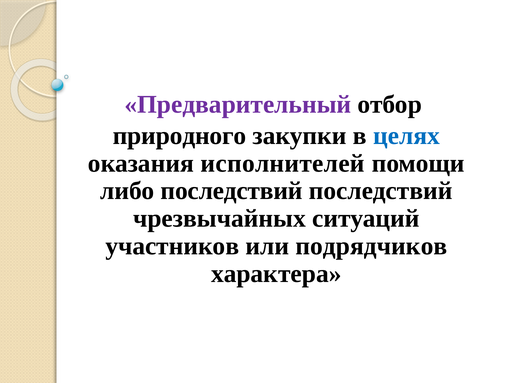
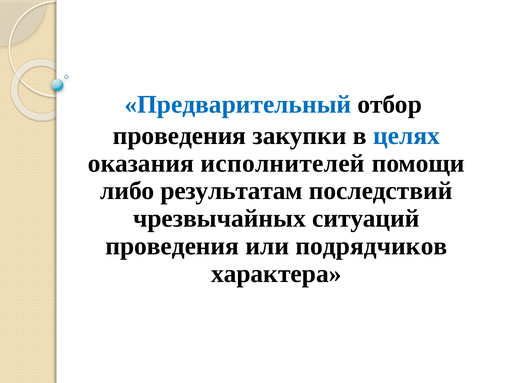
Предварительный colour: purple -> blue (238, 104)
природного: природного -> проведения (179, 136)
либо последствий: последствий -> результатам (232, 191)
участников: участников -> проведения (172, 246)
